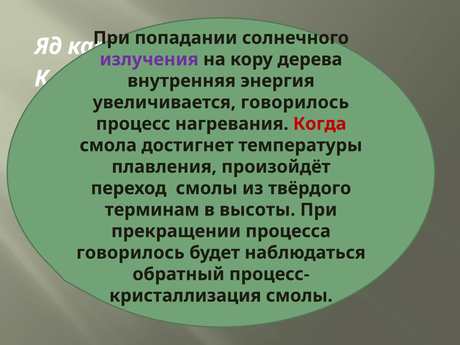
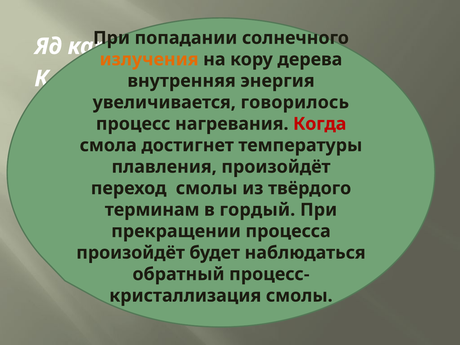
излучения colour: purple -> orange (149, 59)
высоты: высоты -> гордый (257, 210)
говорилось: говорилось -> произойдёт (131, 253)
